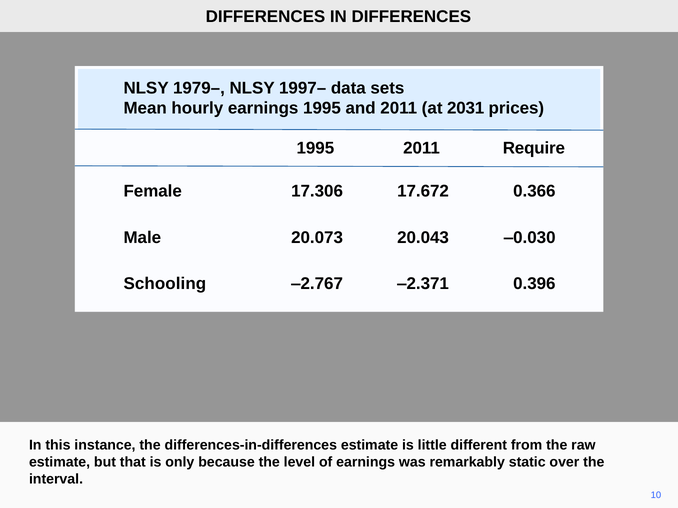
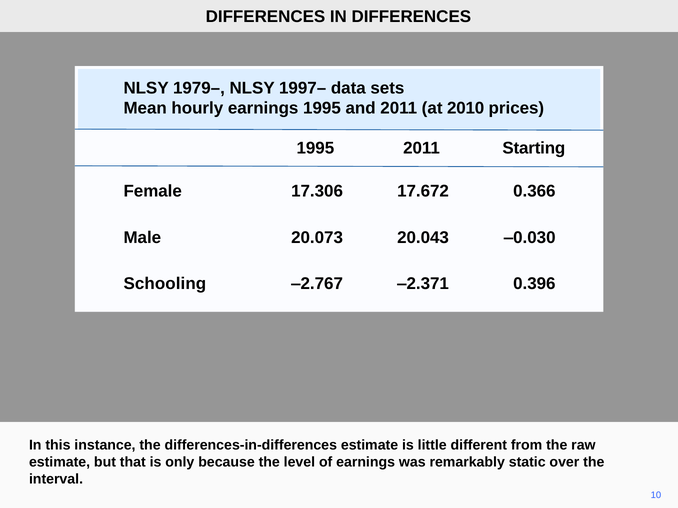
2031: 2031 -> 2010 (466, 108)
Require: Require -> Starting (534, 148)
